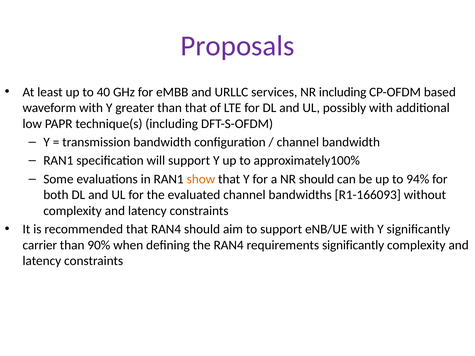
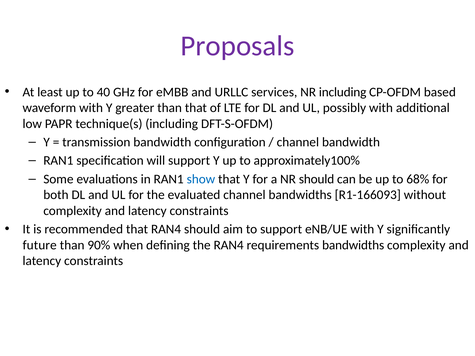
show colour: orange -> blue (201, 179)
94%: 94% -> 68% (418, 179)
carrier: carrier -> future (40, 245)
requirements significantly: significantly -> bandwidths (353, 245)
